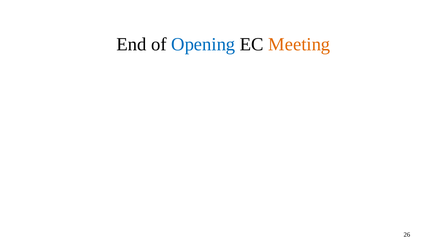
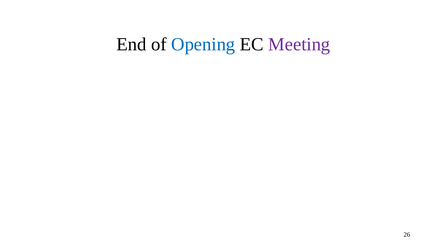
Meeting colour: orange -> purple (299, 45)
